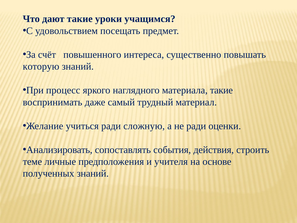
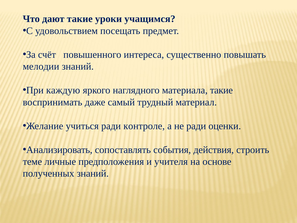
которую: которую -> мелодии (41, 66)
процесс: процесс -> каждую (63, 90)
сложную: сложную -> контроле (144, 126)
